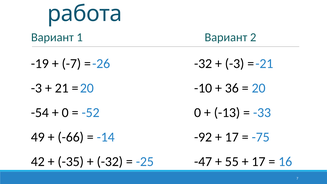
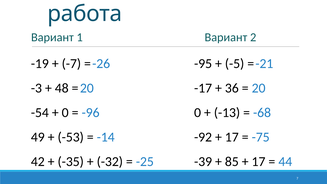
-32: -32 -> -95 (203, 64)
-3: -3 -> -5 (235, 64)
21: 21 -> 48 (62, 88)
-10: -10 -> -17 (203, 88)
-52: -52 -> -96 (91, 113)
-33: -33 -> -68 (262, 113)
-66: -66 -> -53 (71, 137)
-47: -47 -> -39 (203, 162)
55: 55 -> 85 (232, 162)
16: 16 -> 44 (285, 162)
